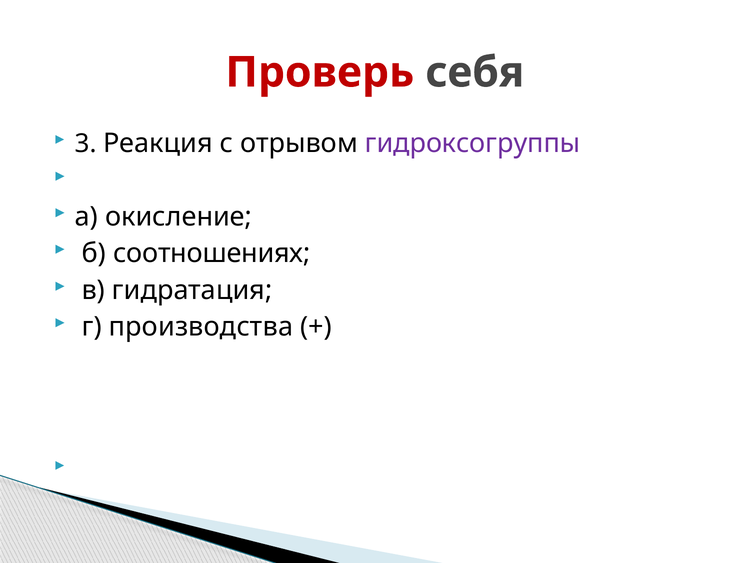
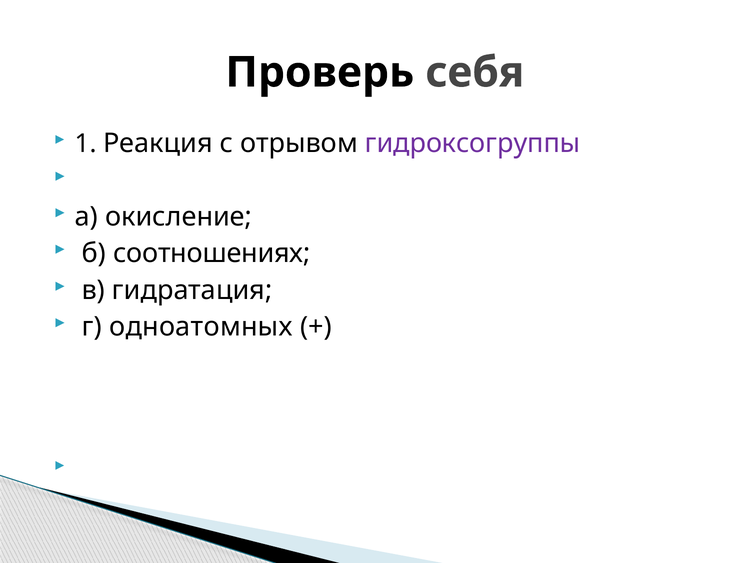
Проверь colour: red -> black (320, 72)
3: 3 -> 1 (86, 144)
производства: производства -> одноатомных (201, 327)
